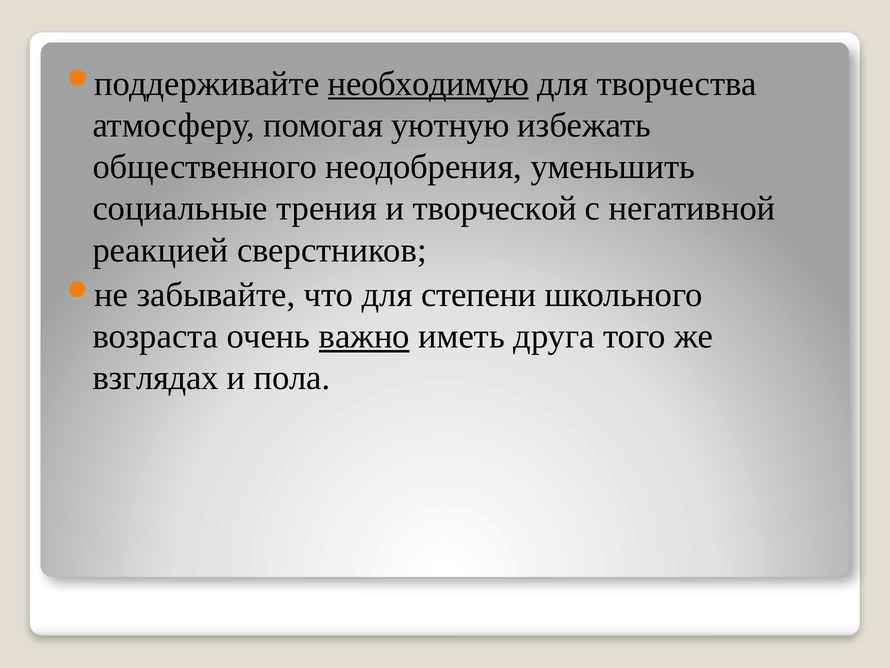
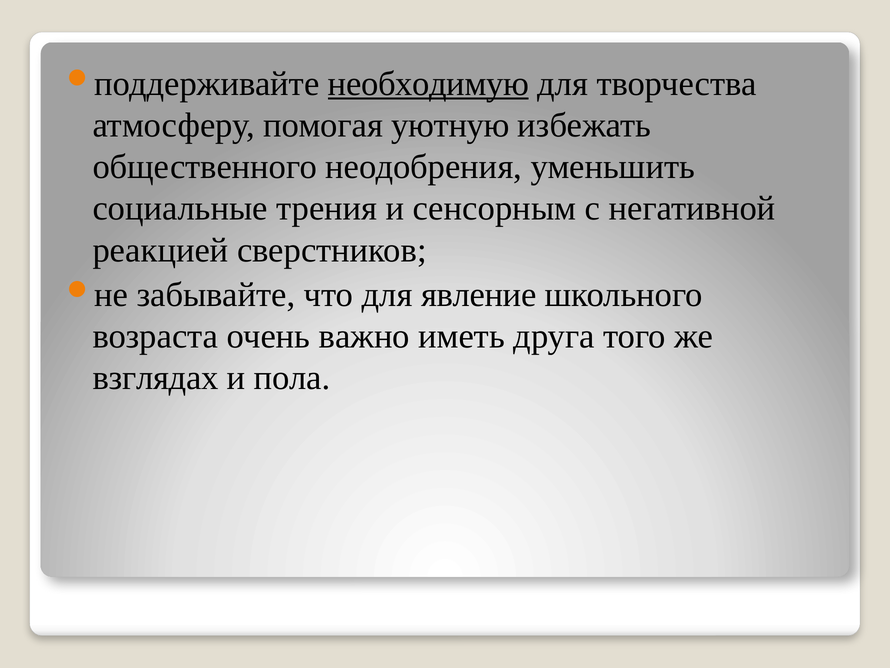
творческой: творческой -> сенсорным (495, 208)
степени: степени -> явление (479, 295)
важно underline: present -> none (364, 336)
